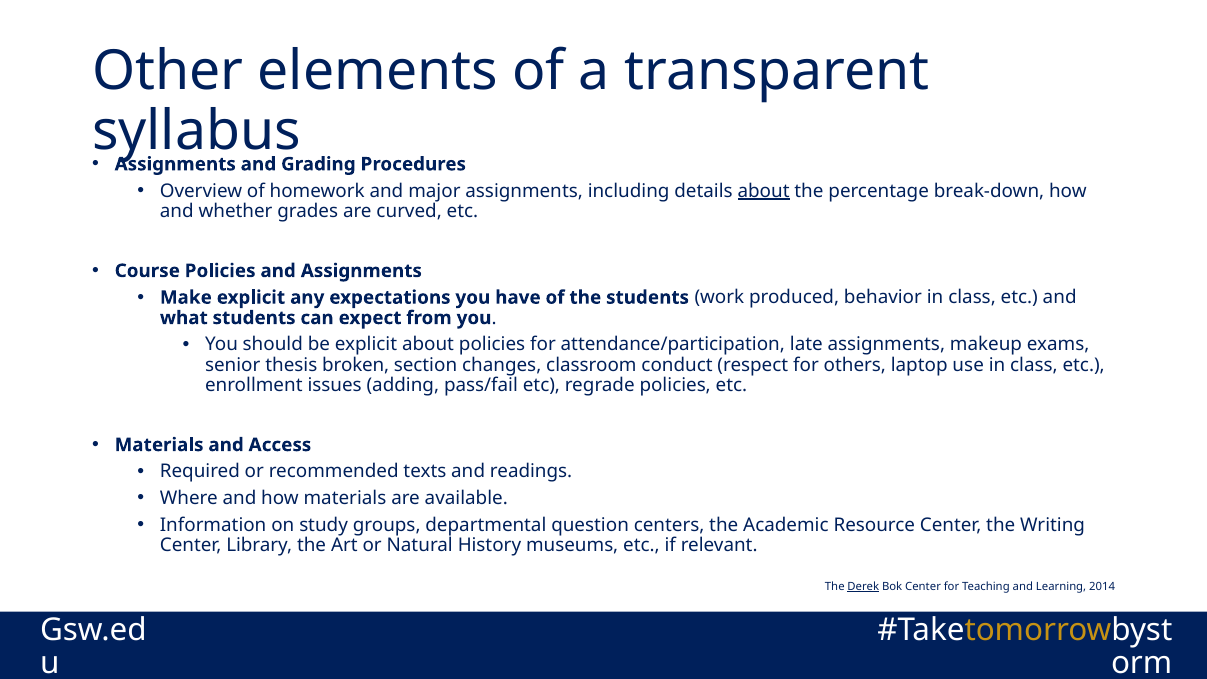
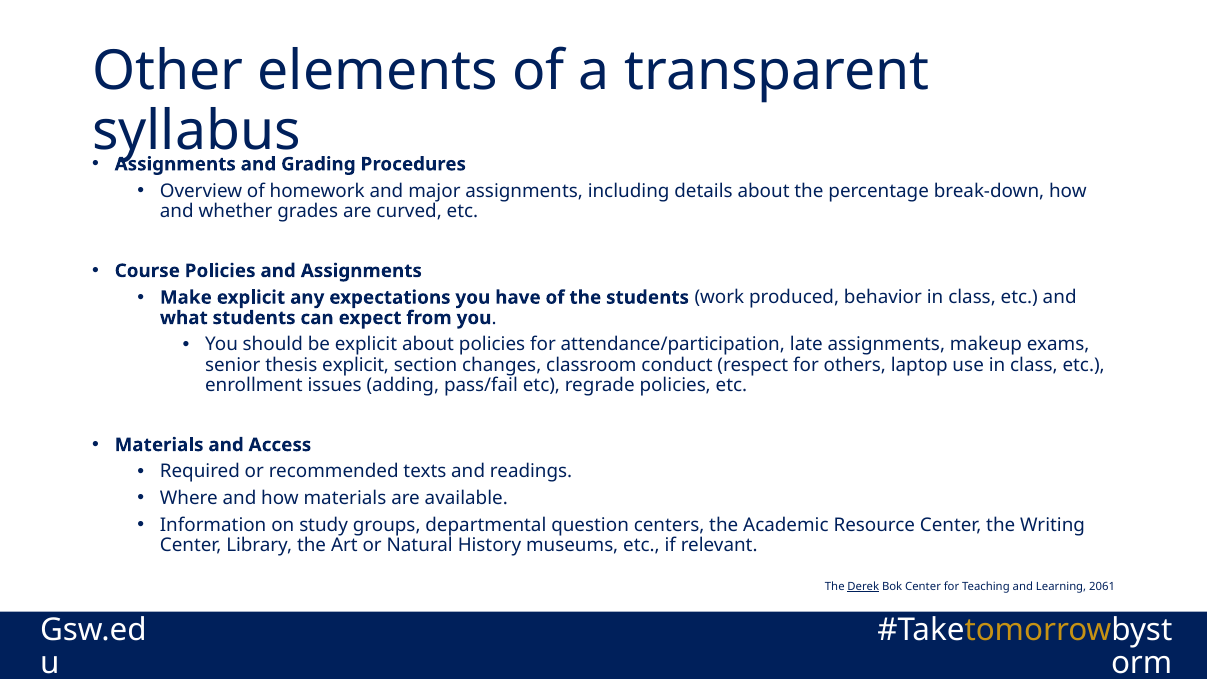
about underline: present -> none (764, 191)
thesis broken: broken -> explicit (356, 365)
2014: 2014 -> 2061 (1102, 586)
